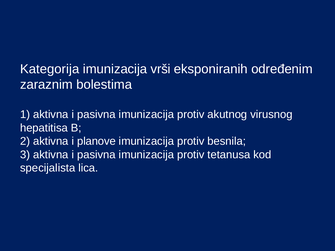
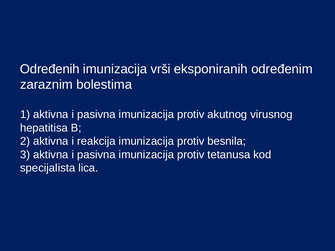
Kategorija: Kategorija -> Određenih (50, 69)
planove: planove -> reakcija (96, 141)
